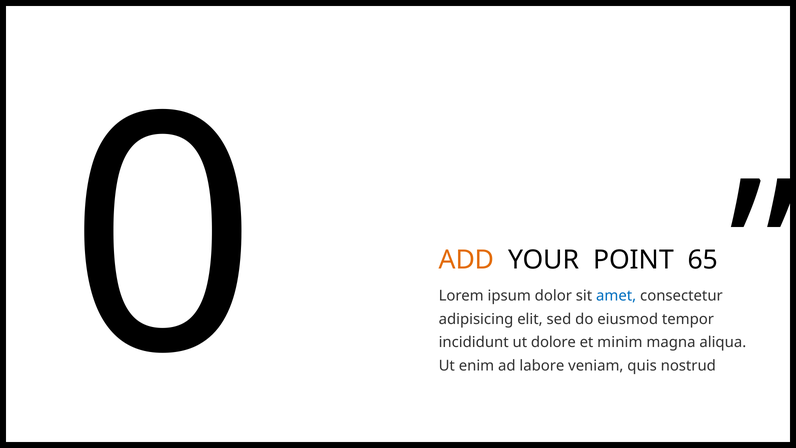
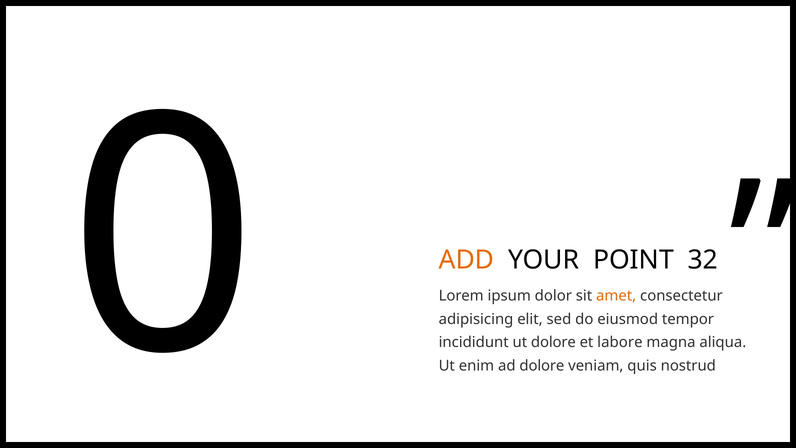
65: 65 -> 32 (703, 260)
amet colour: blue -> orange (616, 296)
minim: minim -> labore (620, 342)
ad labore: labore -> dolore (542, 366)
